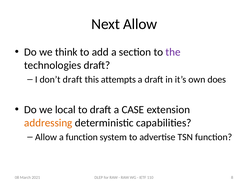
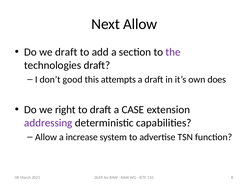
we think: think -> draft (66, 52)
don’t draft: draft -> good (73, 79)
local: local -> right (65, 110)
addressing colour: orange -> purple (48, 123)
a function: function -> increase (82, 137)
